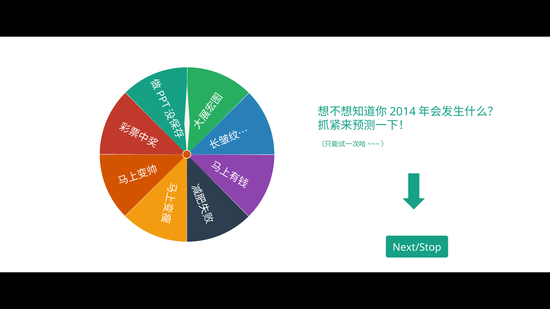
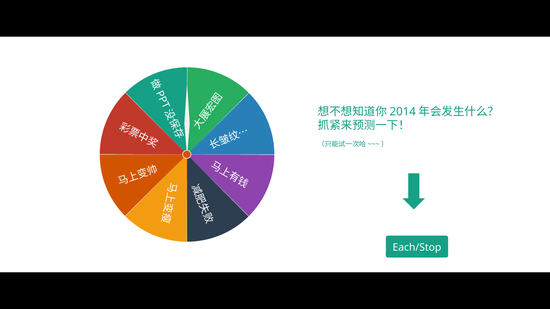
Next/Stop: Next/Stop -> Each/Stop (417, 248)
